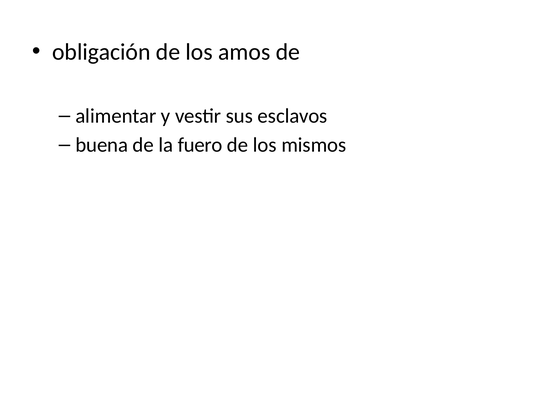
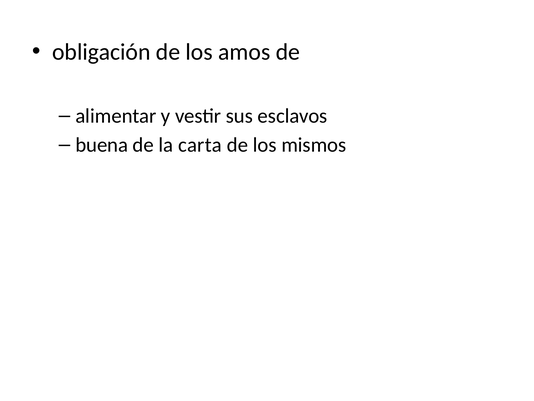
fuero: fuero -> carta (200, 145)
